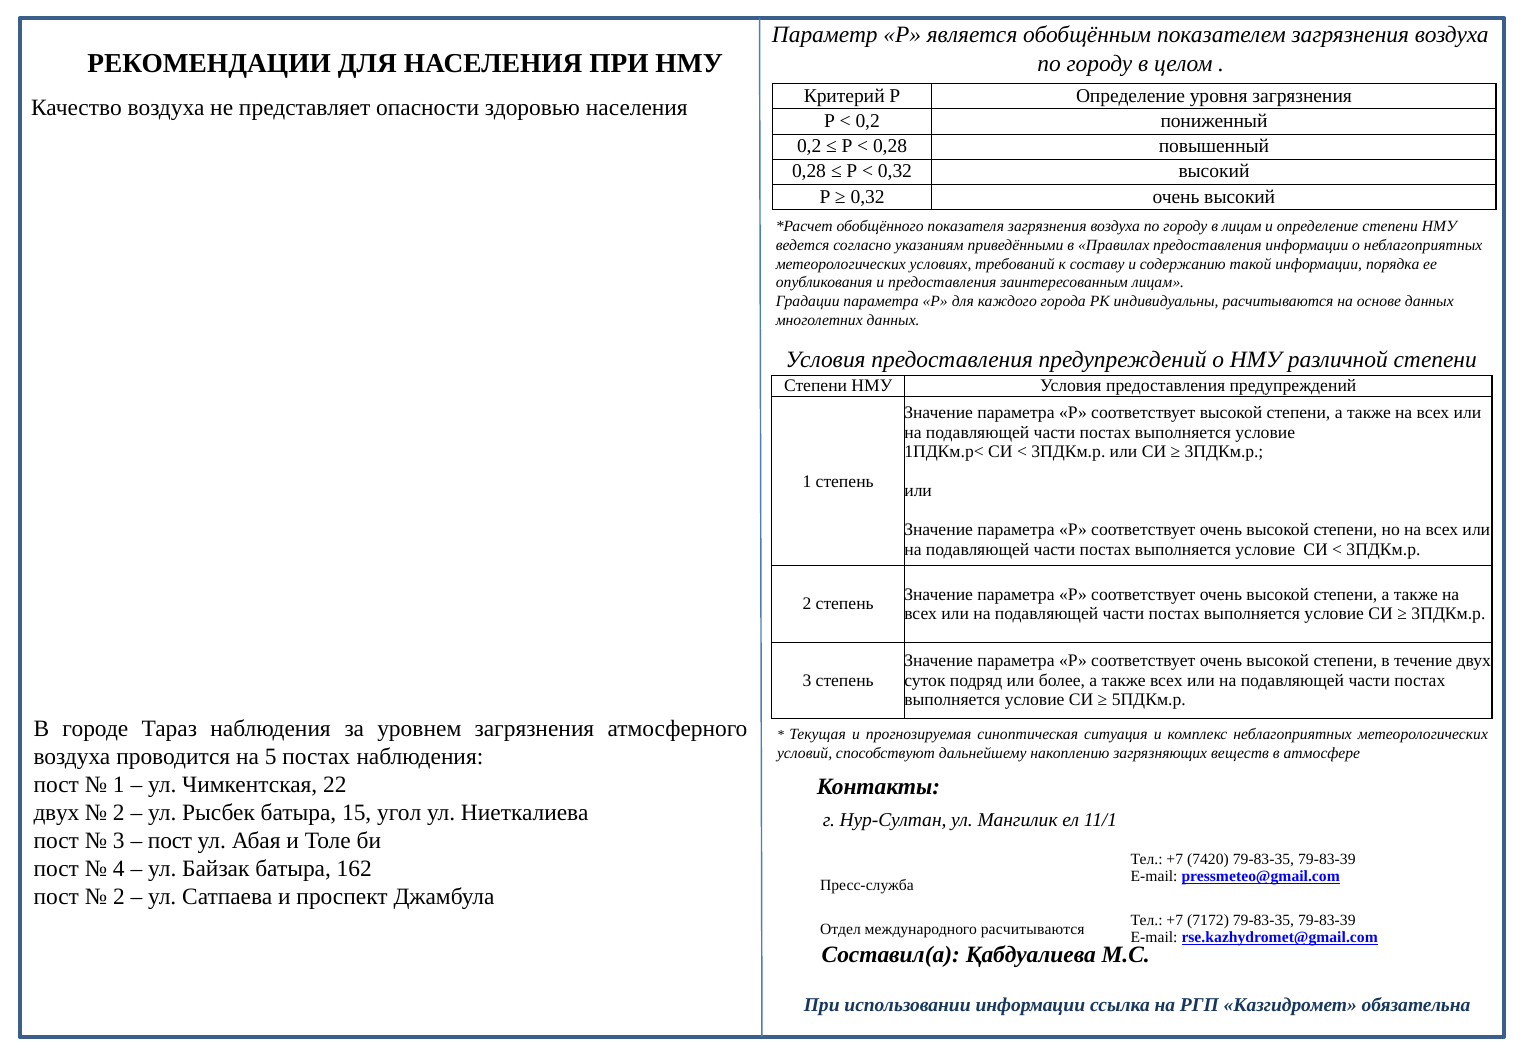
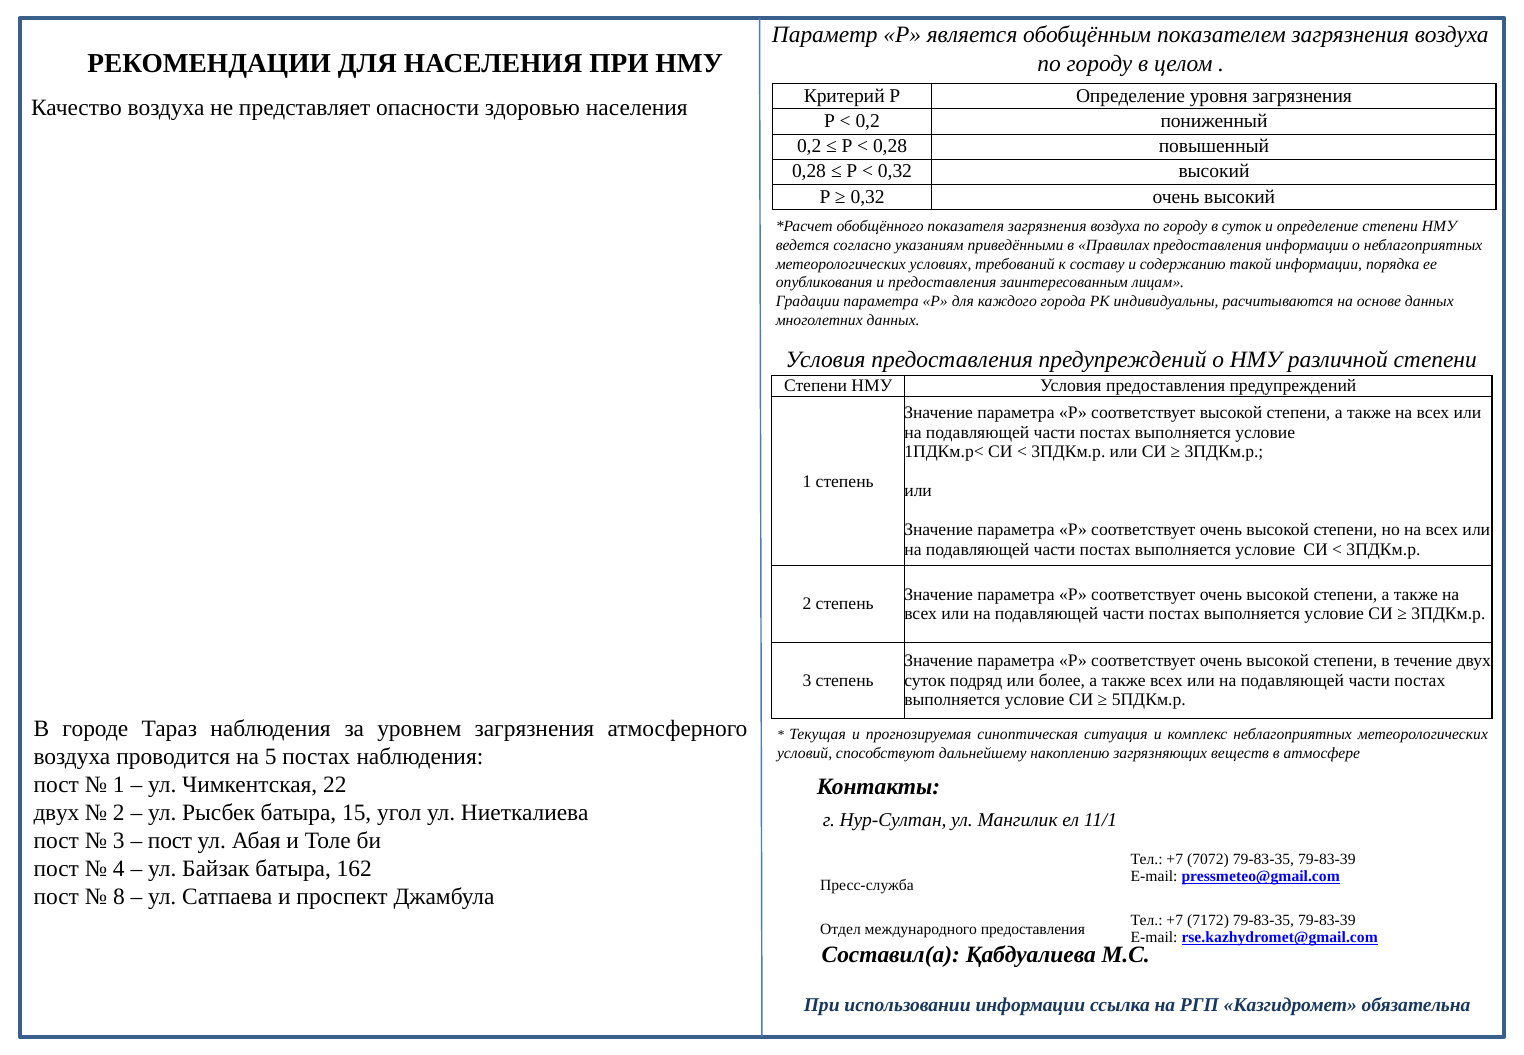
в лицам: лицам -> суток (1242, 227)
7420: 7420 -> 7072 (1208, 860)
2: 2 -> 8 (119, 897)
международного расчитываются: расчитываются -> предоставления (1033, 929)
